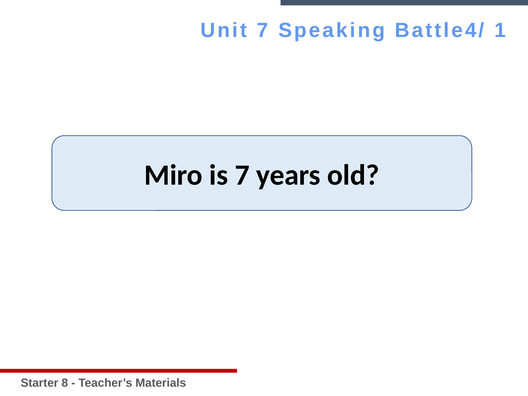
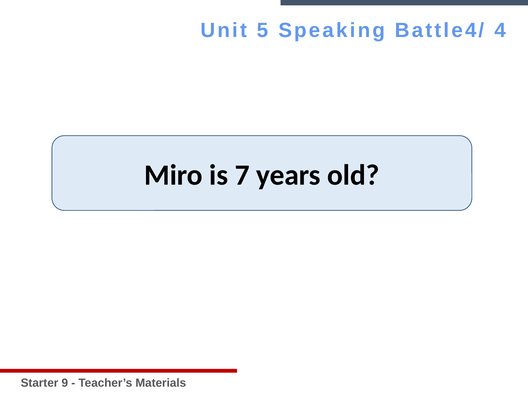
Unit 7: 7 -> 5 (263, 30)
1: 1 -> 4 (500, 30)
8: 8 -> 9 (65, 383)
